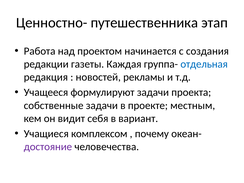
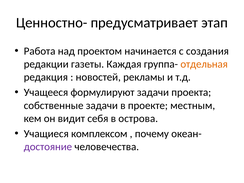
путешественника: путешественника -> предусматривает (144, 23)
отдельная colour: blue -> orange (204, 64)
вариант: вариант -> острова (138, 118)
